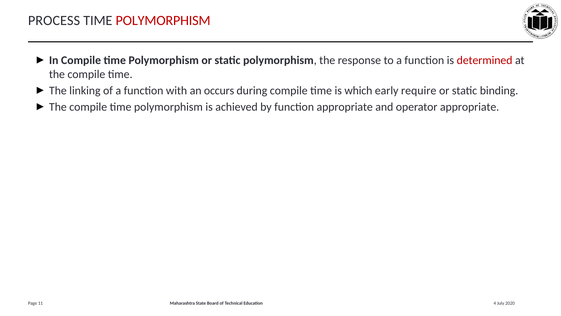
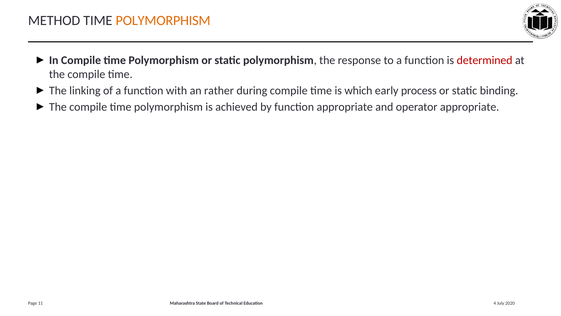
PROCESS: PROCESS -> METHOD (54, 20)
POLYMORPHISM colour: red -> orange (163, 20)
occurs: occurs -> rather (219, 91)
require: require -> process (419, 91)
